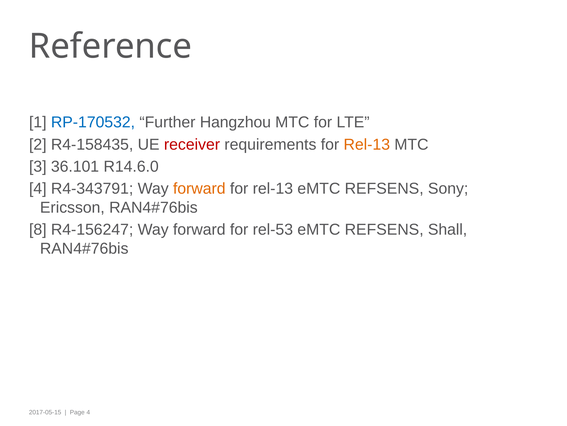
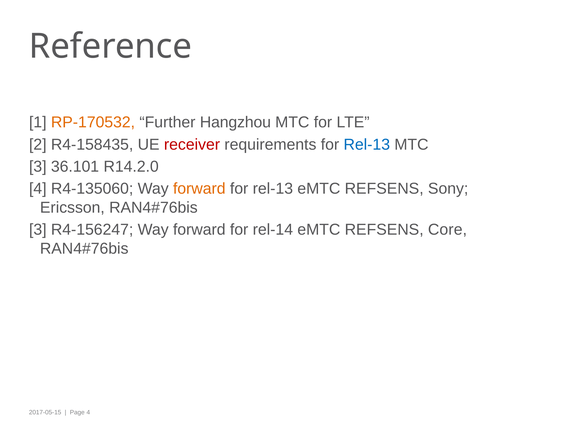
RP-170532 colour: blue -> orange (93, 122)
Rel-13 colour: orange -> blue (367, 144)
R14.6.0: R14.6.0 -> R14.2.0 (131, 166)
R4-343791: R4-343791 -> R4-135060 (92, 188)
8: 8 -> 3 (38, 229)
rel-53: rel-53 -> rel-14 (273, 229)
Shall: Shall -> Core (447, 229)
